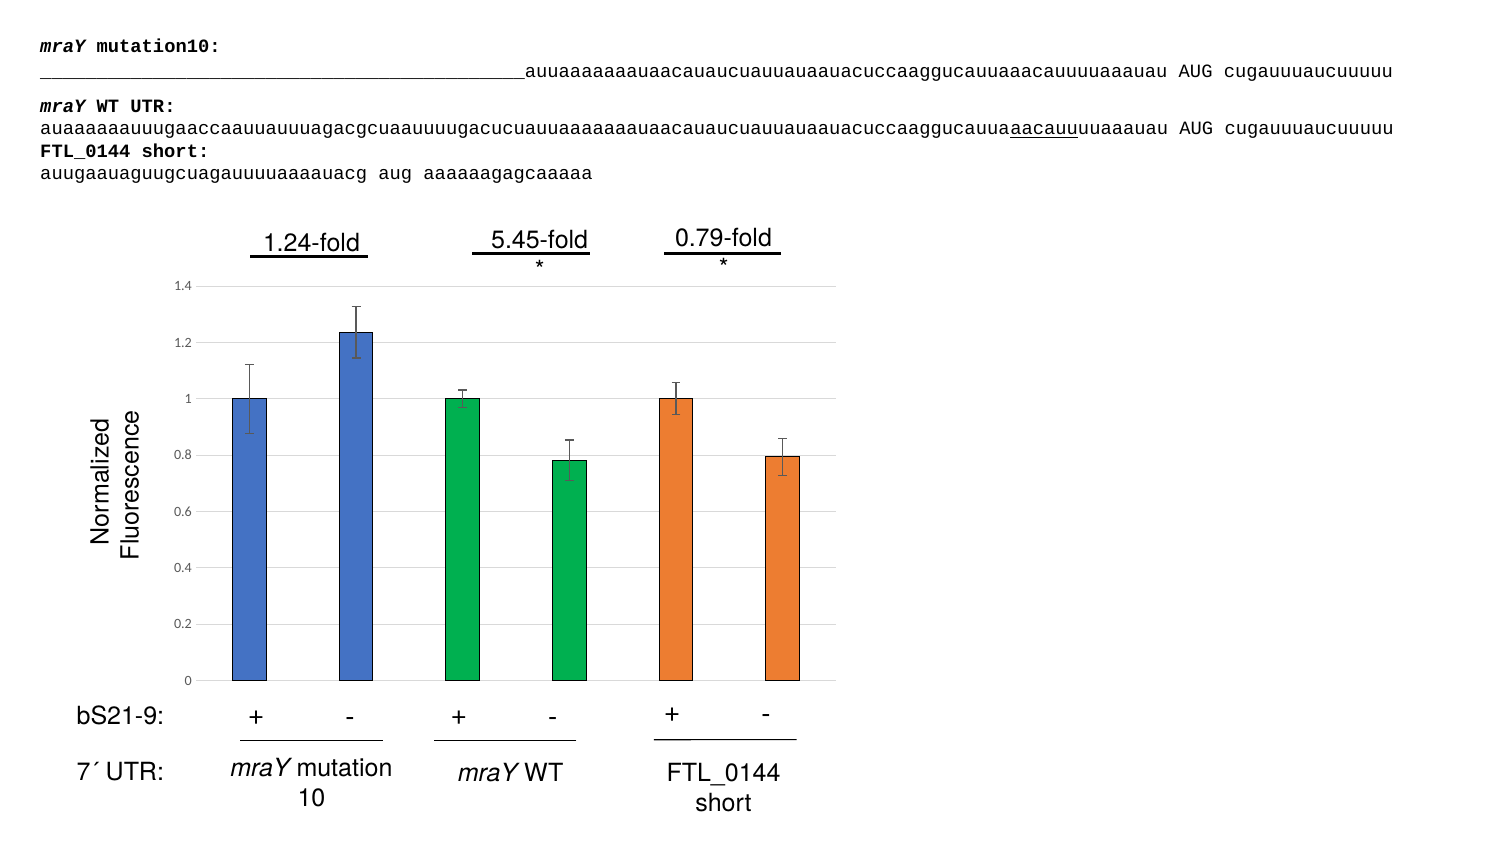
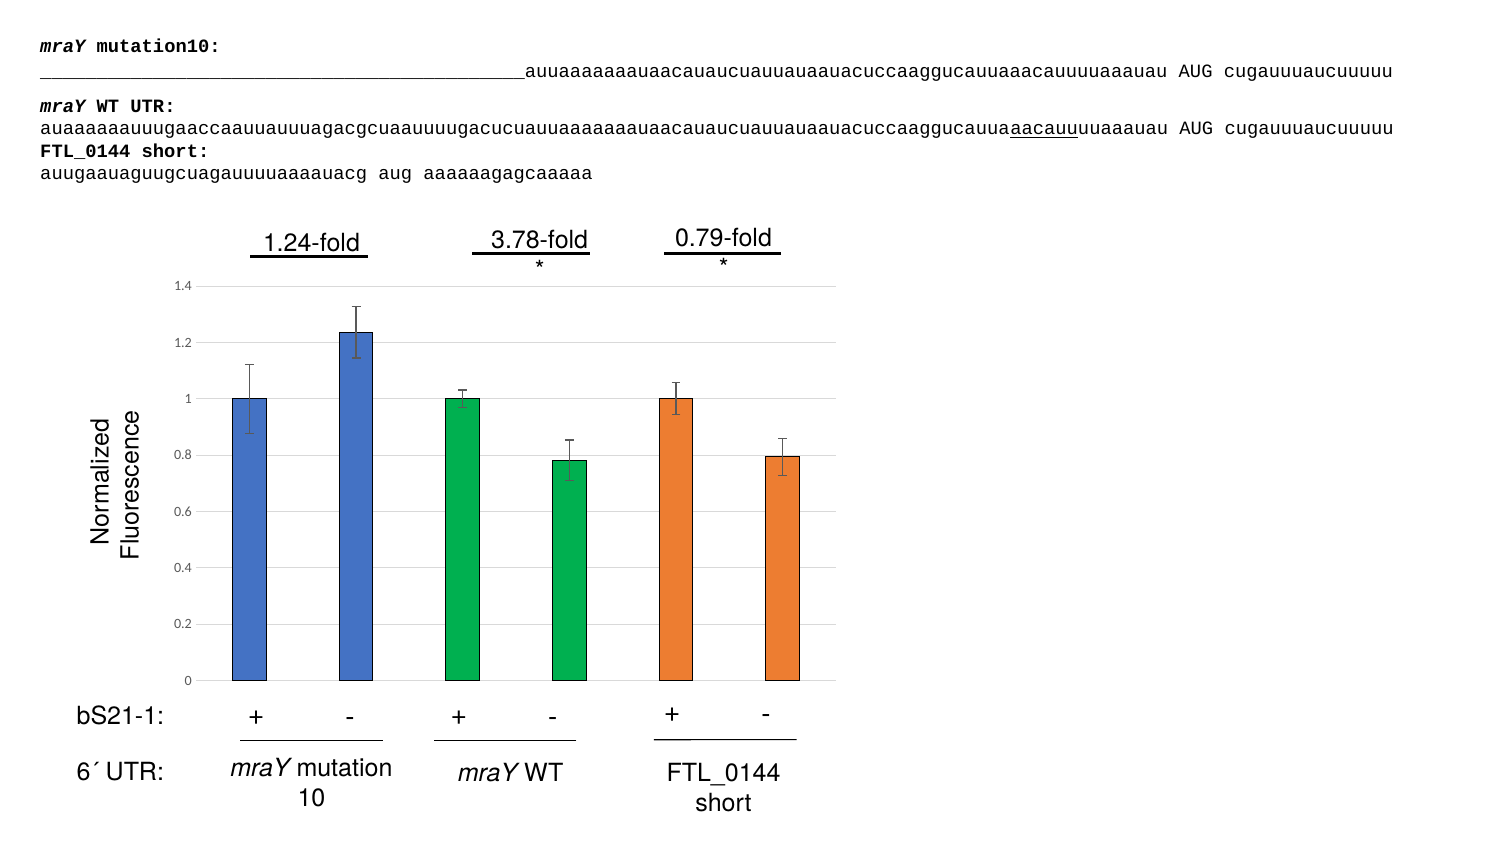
5.45-fold: 5.45-fold -> 3.78-fold (540, 241)
bS21-9: bS21-9 -> bS21-1 (120, 716)
7´: 7´ -> 6´ (88, 772)
